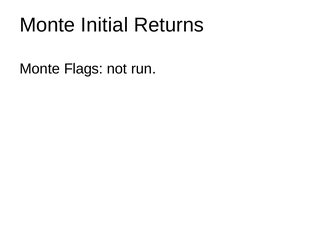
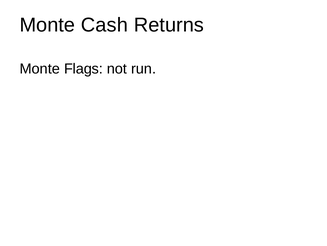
Initial: Initial -> Cash (104, 25)
